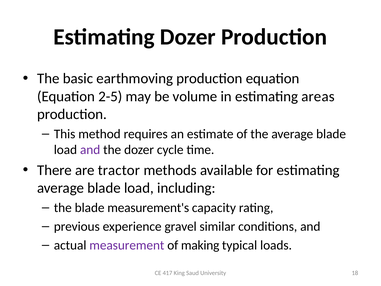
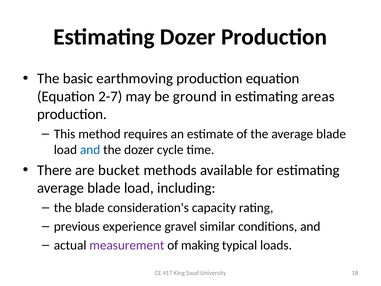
2-5: 2-5 -> 2-7 (110, 96)
volume: volume -> ground (195, 96)
and colour: purple -> blue (90, 150)
tractor: tractor -> bucket (119, 170)
measurement's: measurement's -> consideration's (148, 207)
